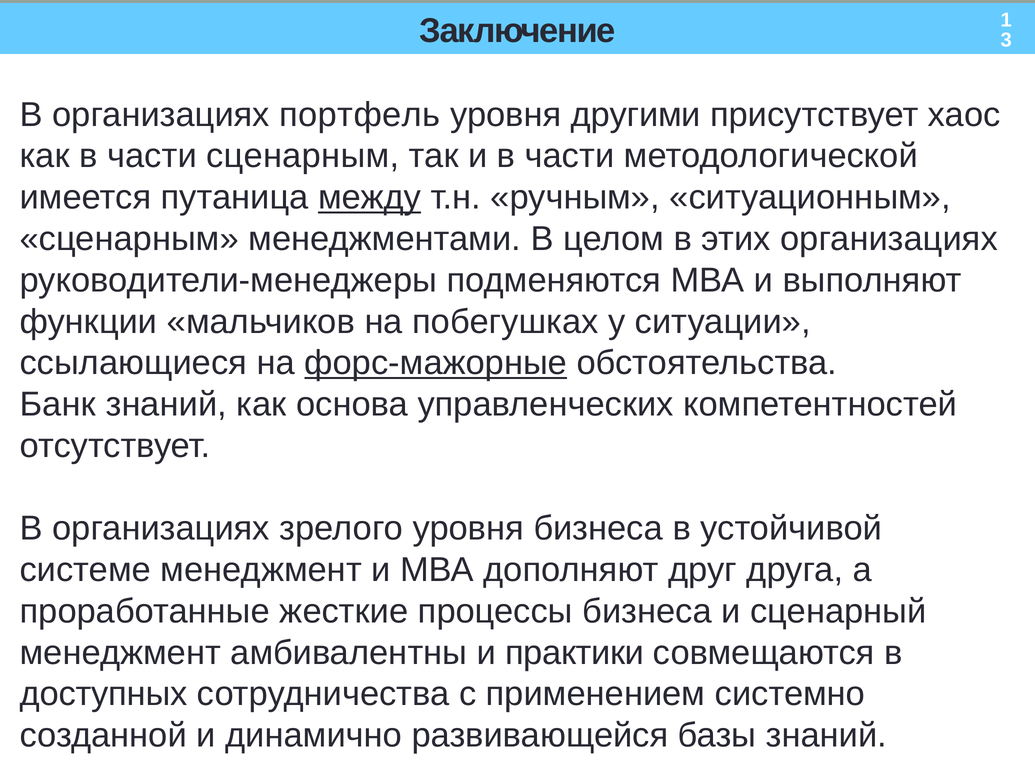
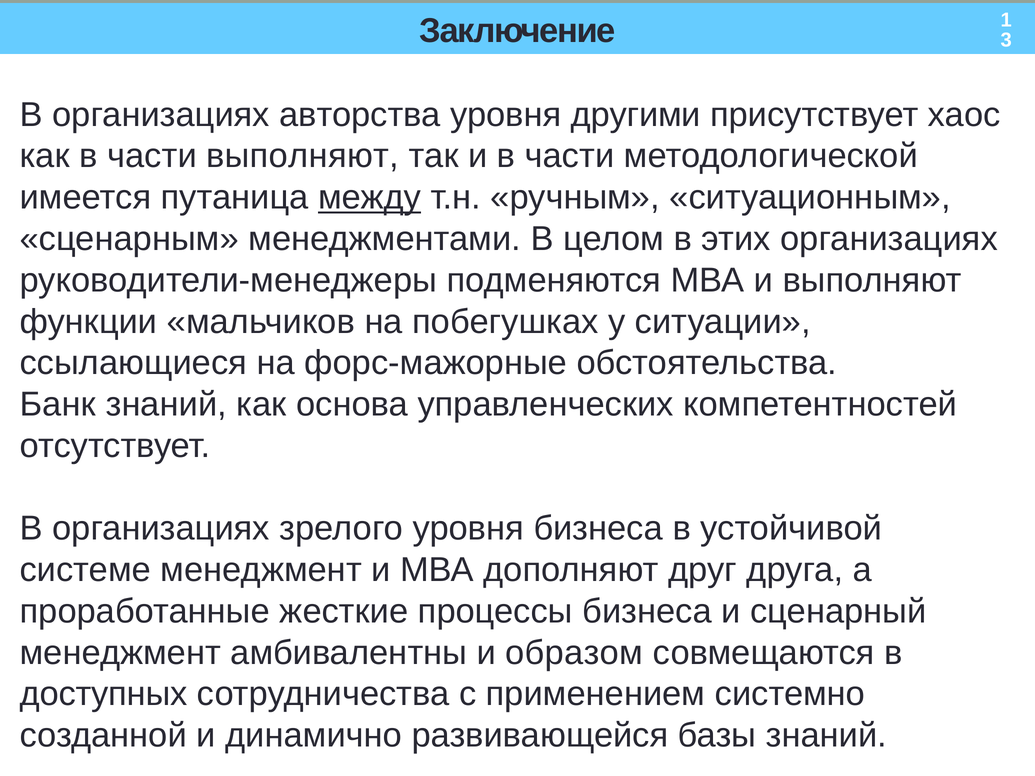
портфель: портфель -> авторства (360, 115)
части сценарным: сценарным -> выполняют (303, 156)
форс-мажорные underline: present -> none (436, 363)
практики: практики -> образом (574, 653)
